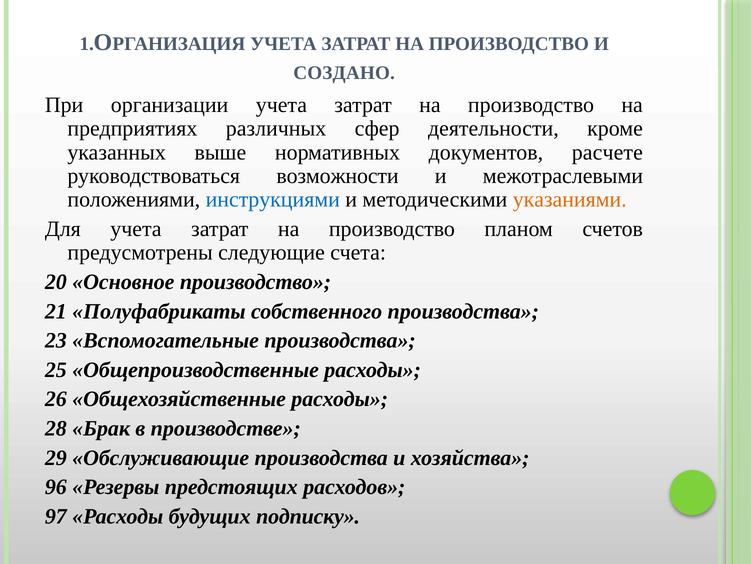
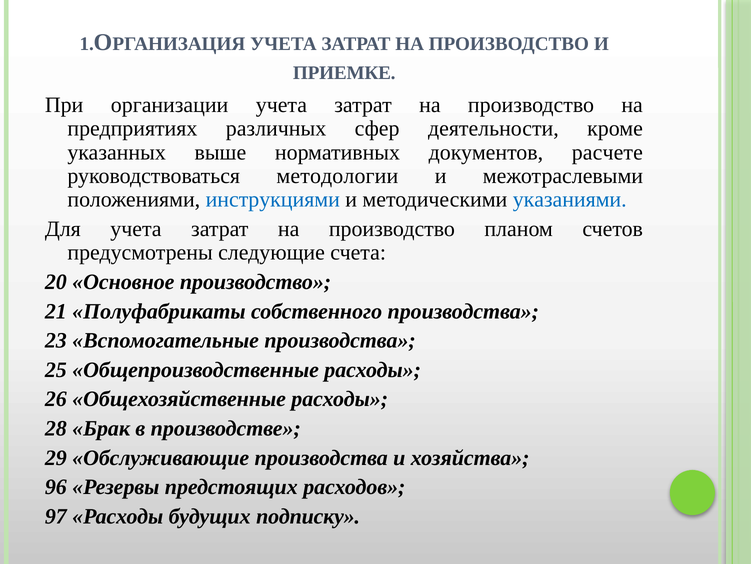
СОЗДАНО: СОЗДАНО -> ПРИЕМКЕ (344, 73)
возможности: возможности -> методологии (337, 176)
указаниями colour: orange -> blue (570, 199)
